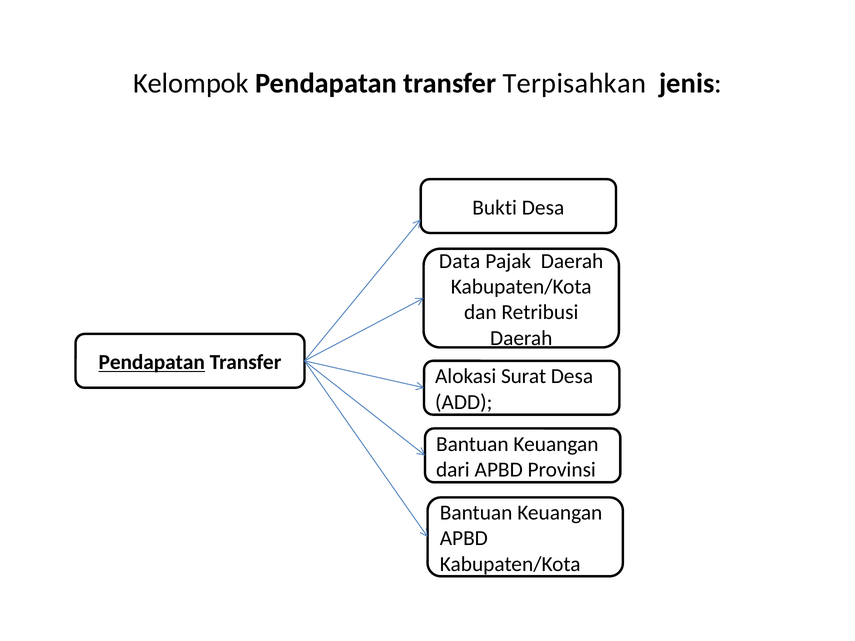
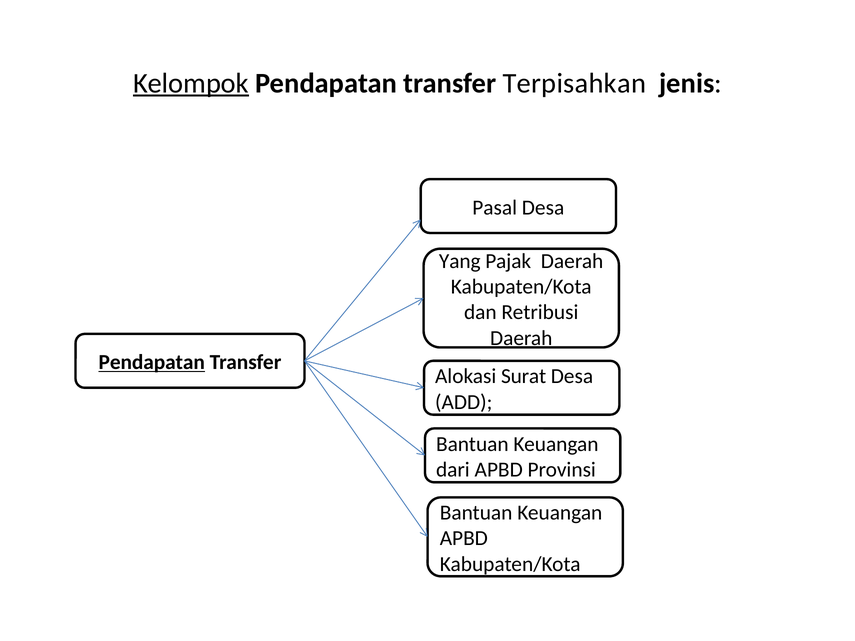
Kelompok underline: none -> present (191, 83)
Bukti: Bukti -> Pasal (495, 208)
Data: Data -> Yang (460, 261)
